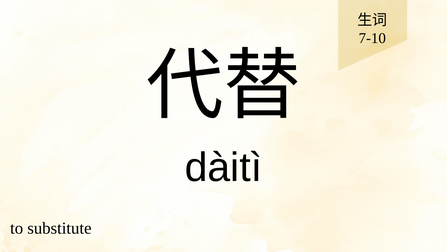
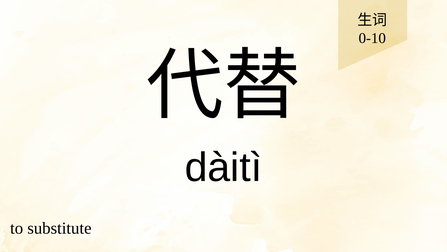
7-10: 7-10 -> 0-10 (372, 38)
